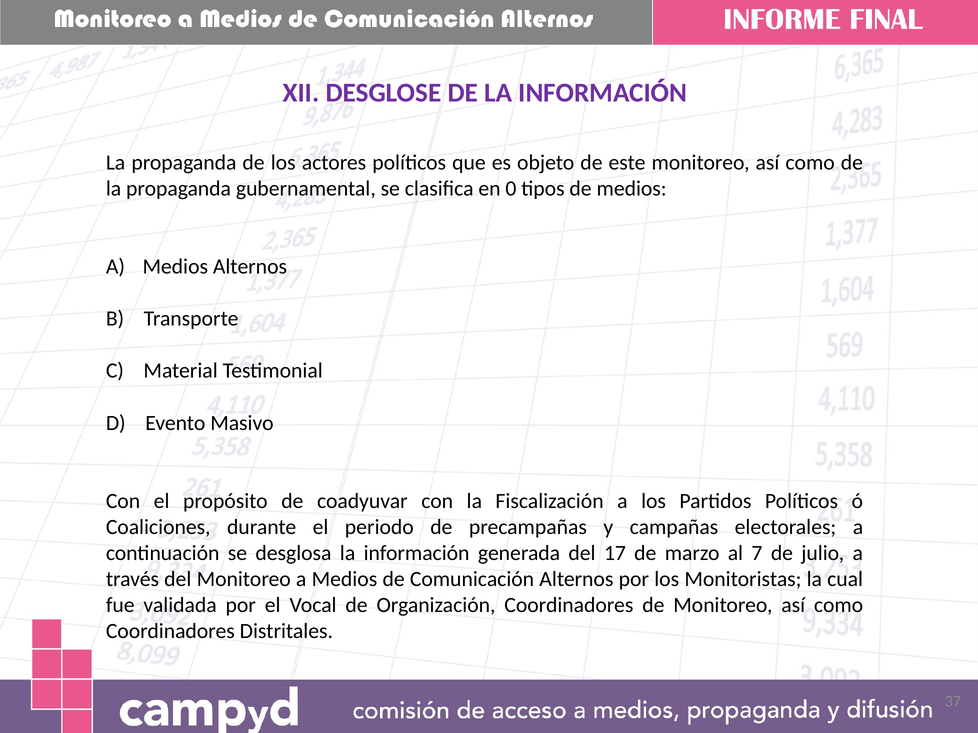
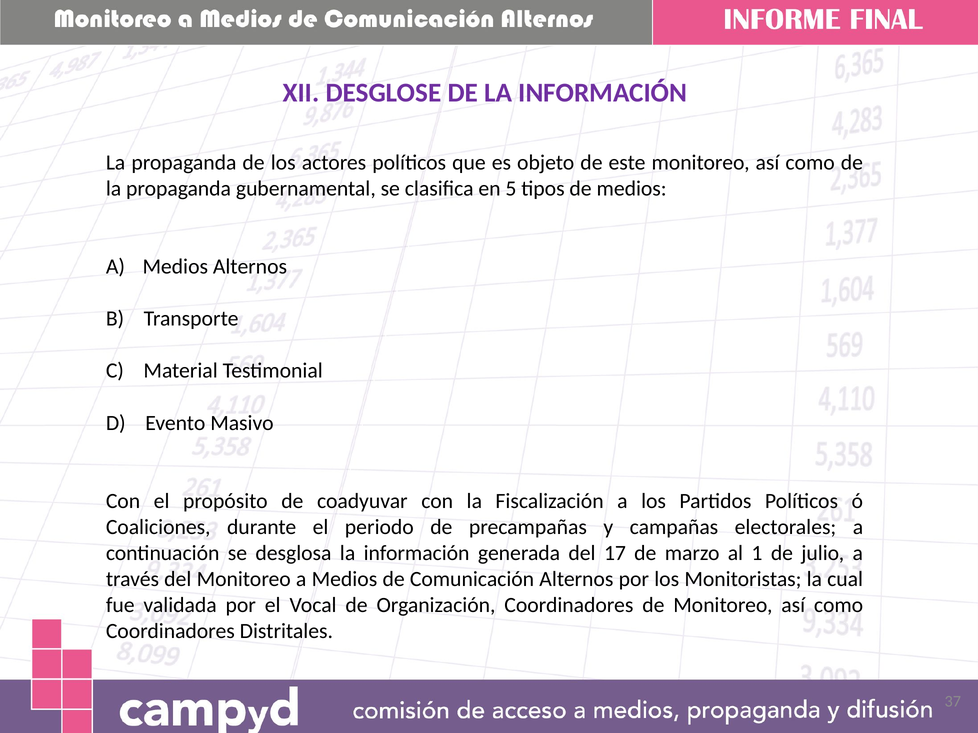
0: 0 -> 5 (511, 189)
7: 7 -> 1 (757, 554)
